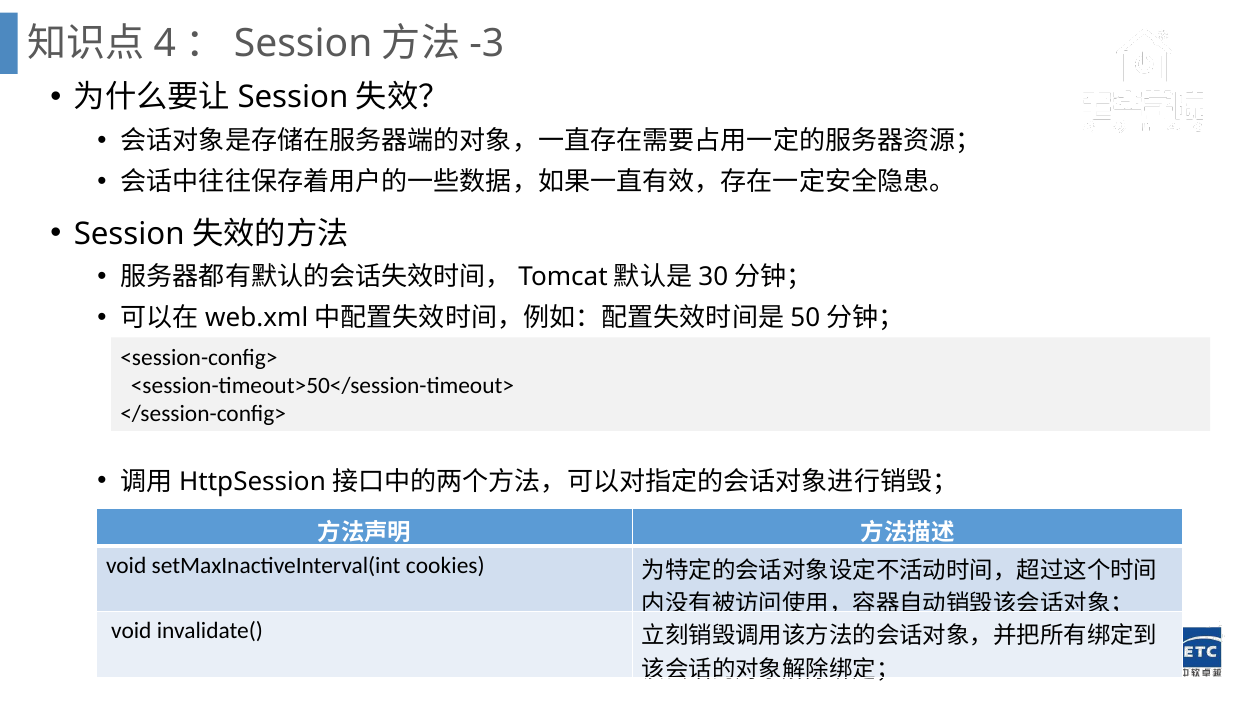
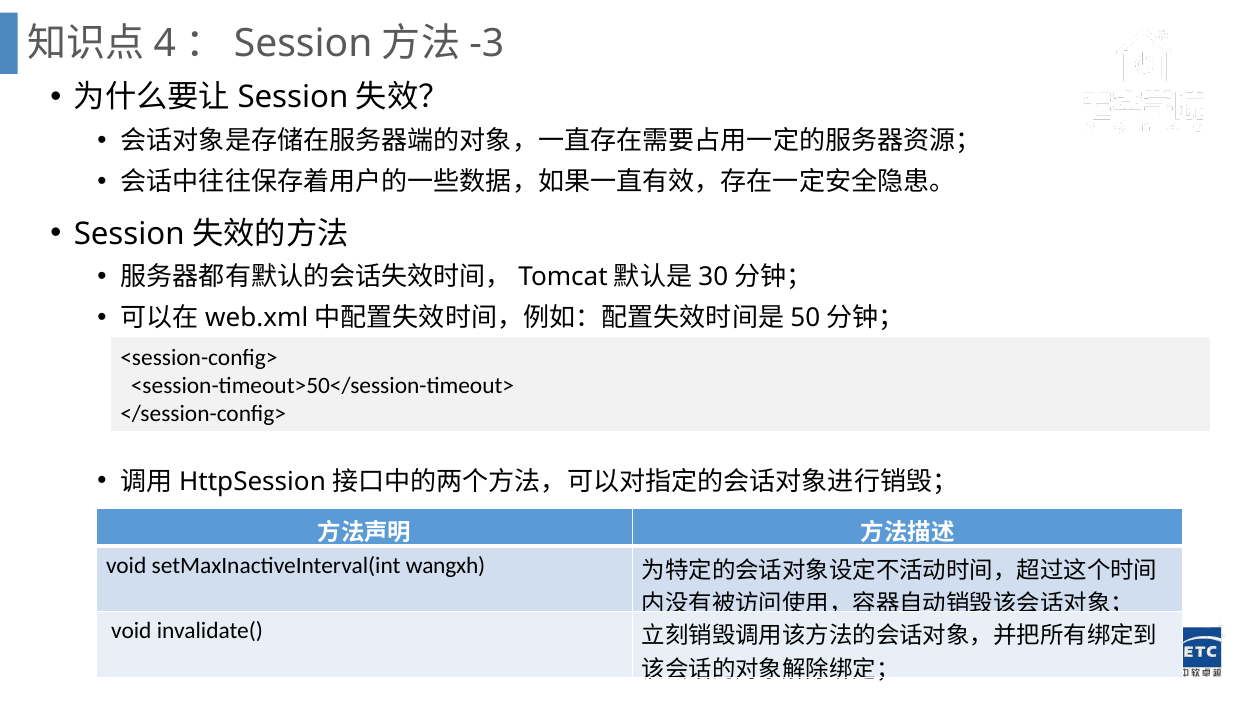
cookies: cookies -> wangxh (445, 566)
